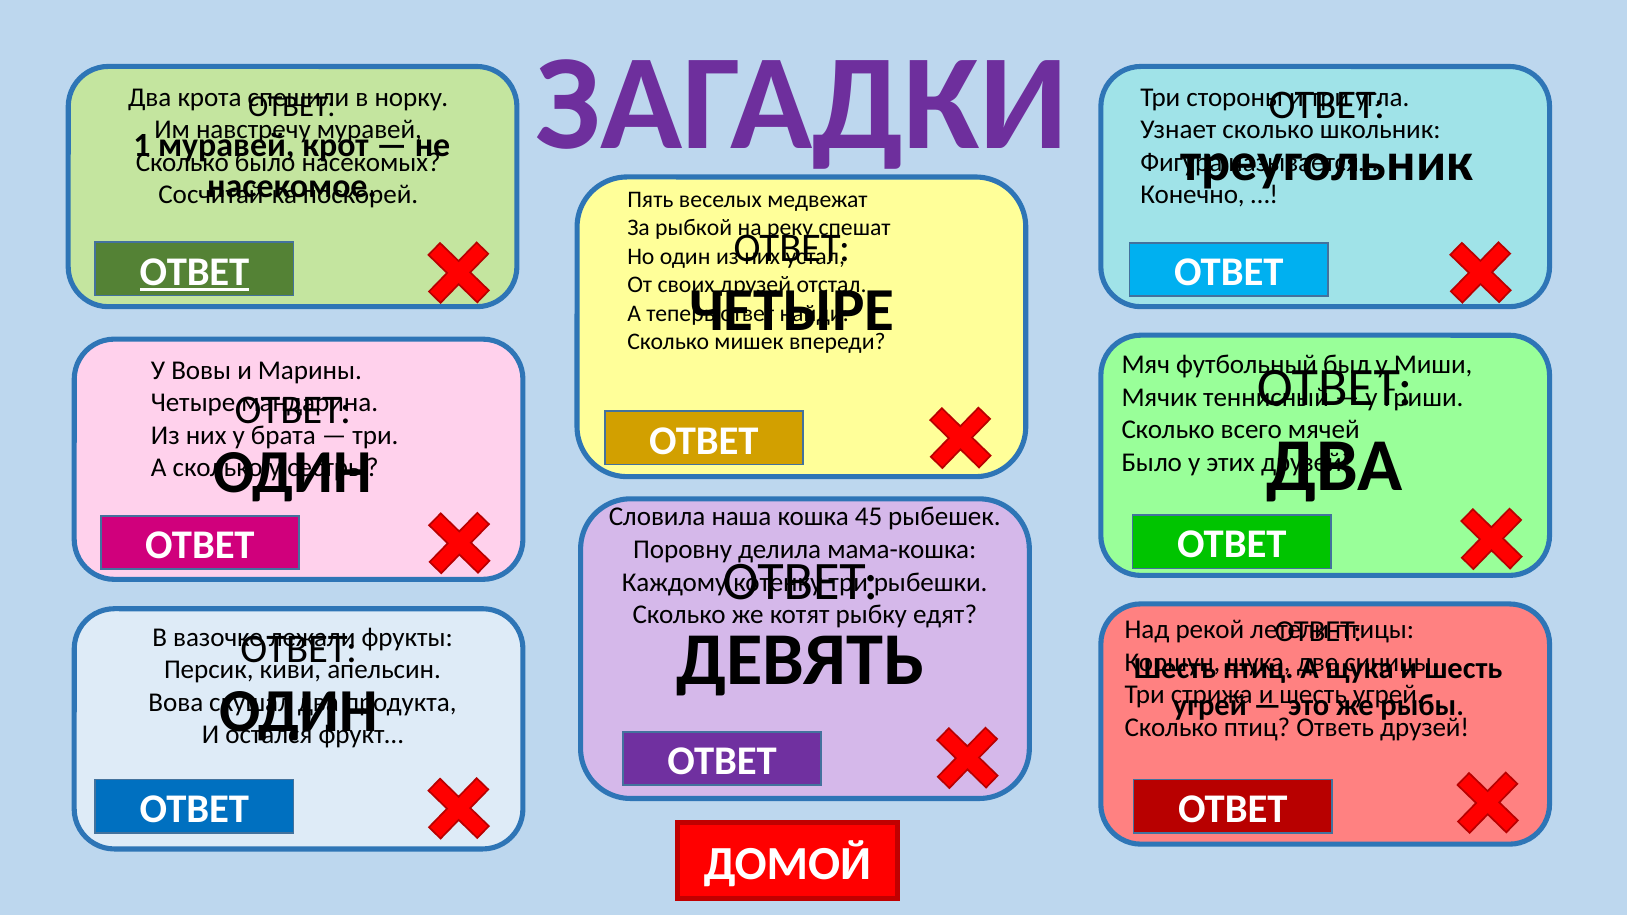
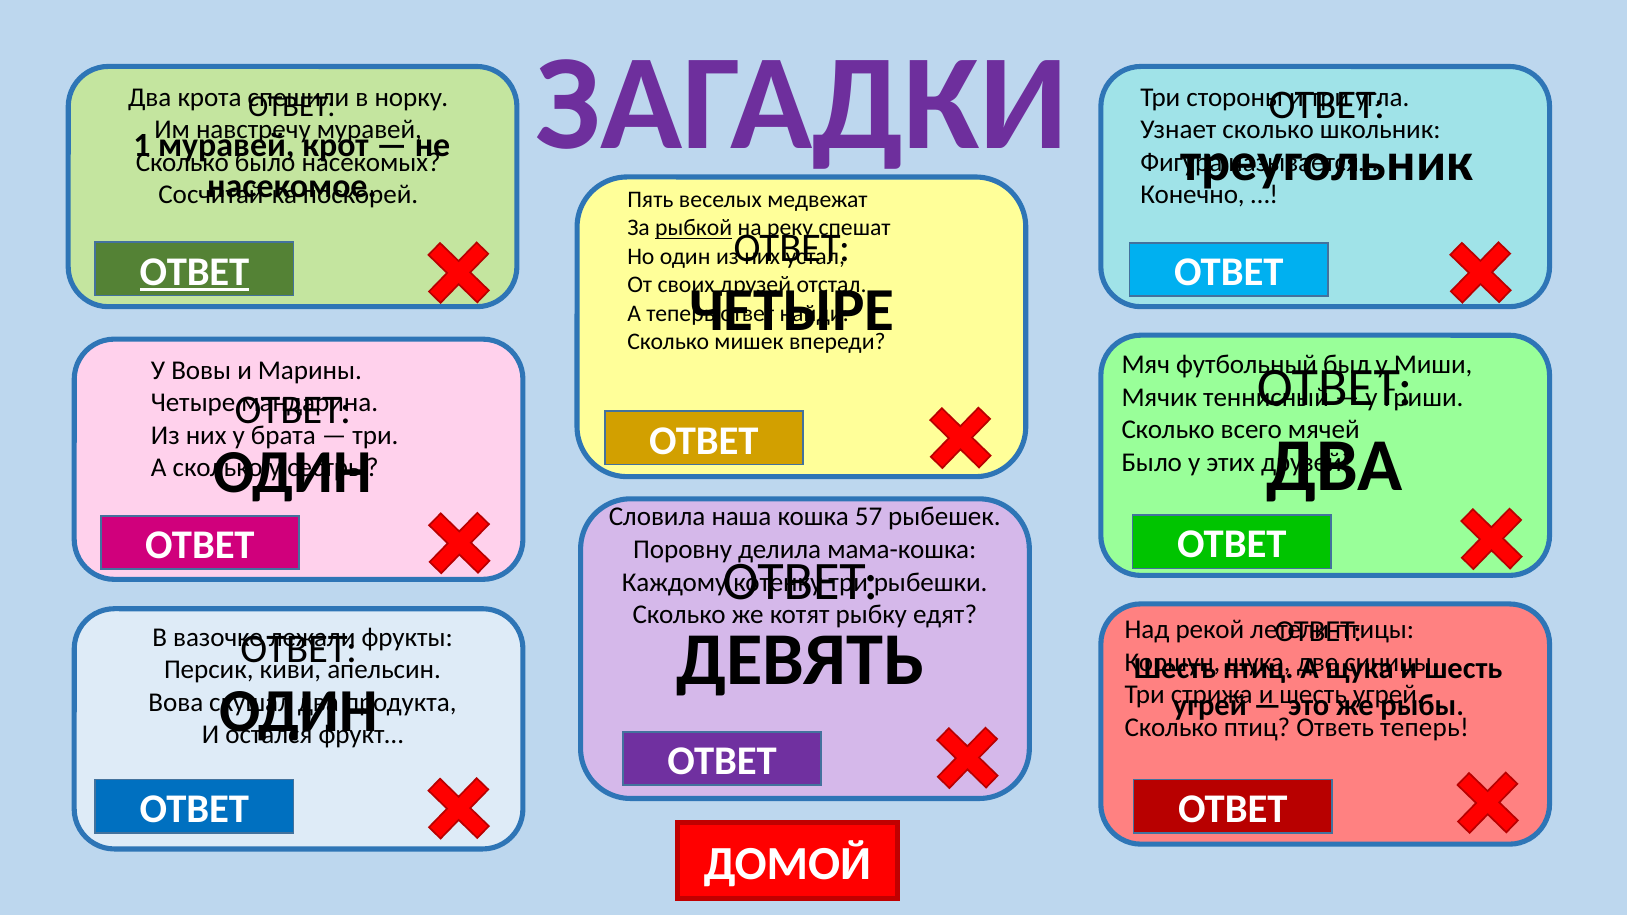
рыбкой underline: none -> present (694, 228)
45: 45 -> 57 (869, 517)
Ответь друзей: друзей -> теперь (1425, 727)
